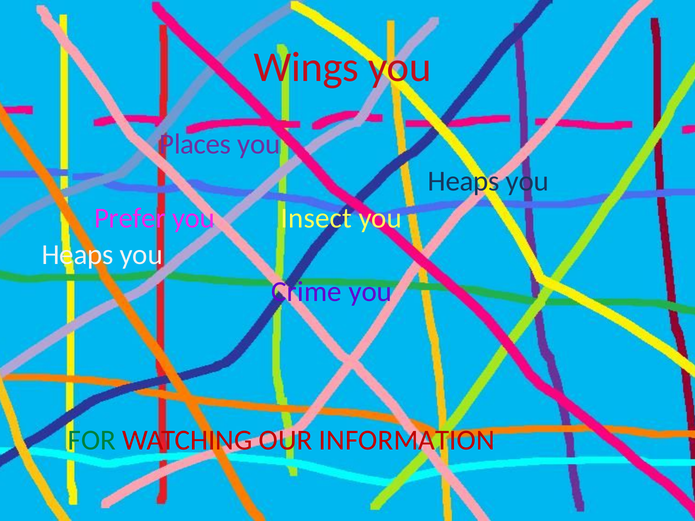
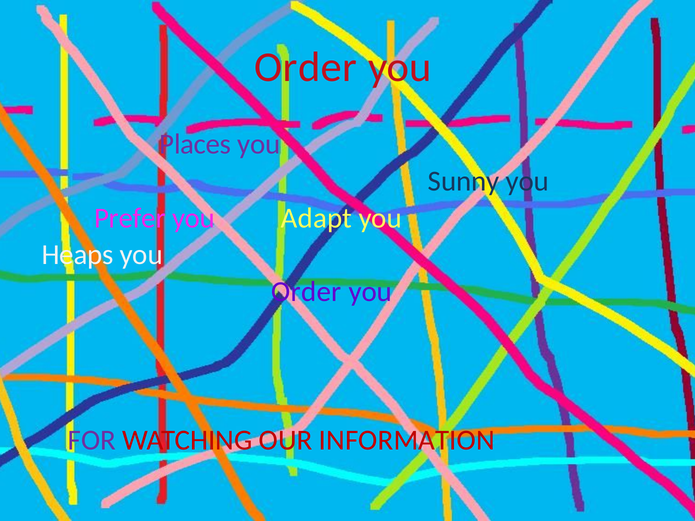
Wings: Wings -> Order (306, 67)
Heaps: Heaps -> Sunny (464, 181)
Insect: Insect -> Adapt (316, 218)
Crime: Crime -> Order (306, 292)
FOR colour: green -> purple (92, 441)
